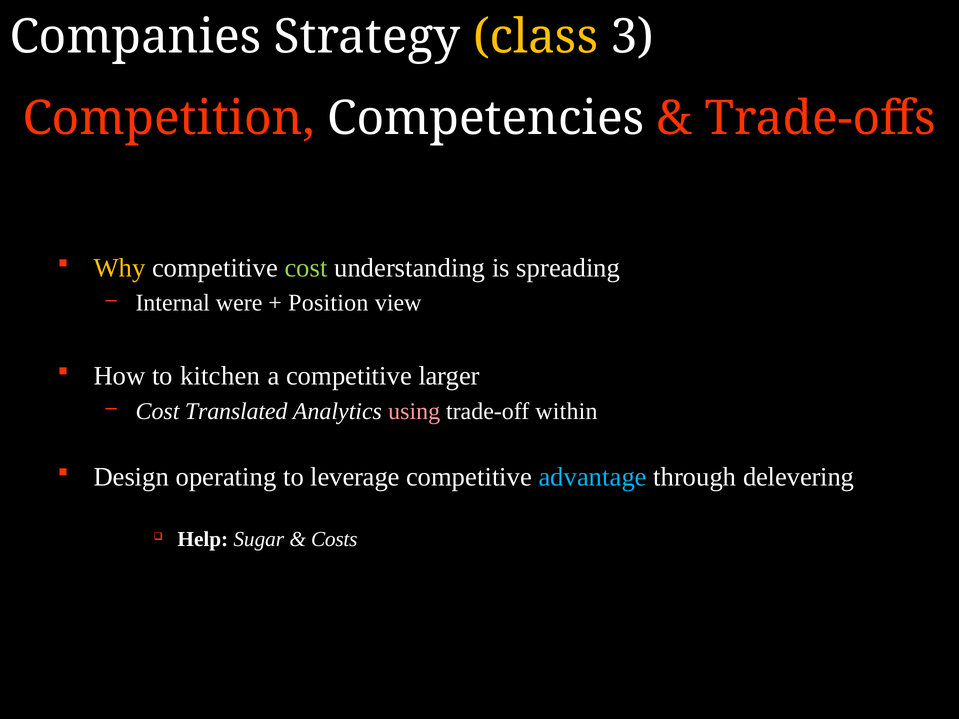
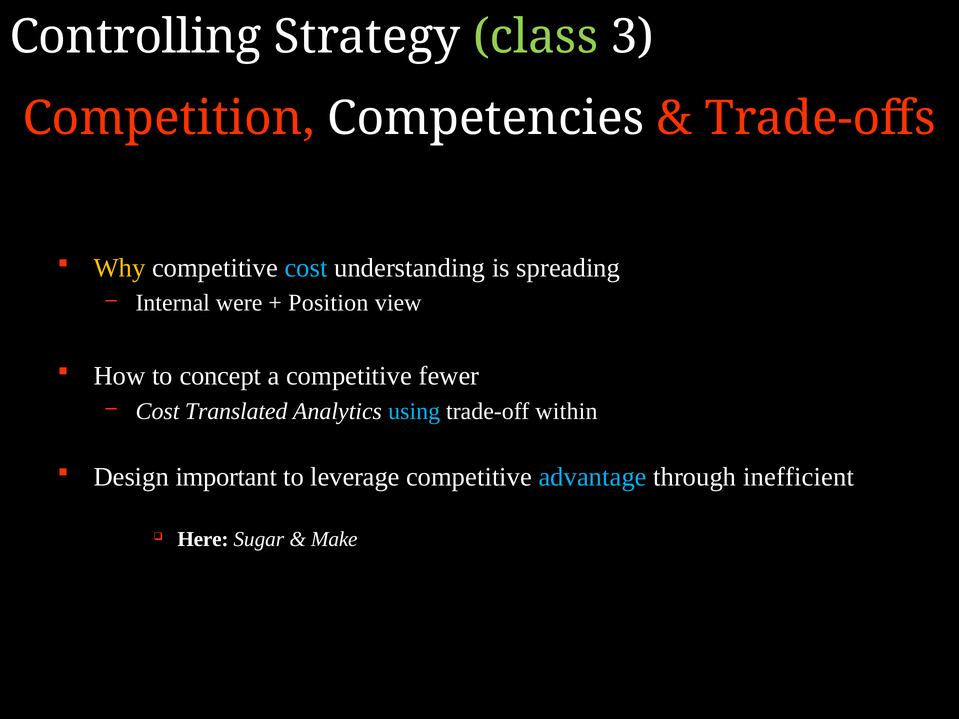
Companies: Companies -> Controlling (136, 37)
class colour: yellow -> light green (536, 37)
cost colour: light green -> light blue (306, 268)
kitchen: kitchen -> concept (220, 376)
larger: larger -> fewer (449, 376)
using colour: pink -> light blue (414, 411)
operating: operating -> important (226, 477)
delevering: delevering -> inefficient (798, 477)
Help: Help -> Here (203, 539)
Costs: Costs -> Make (334, 539)
